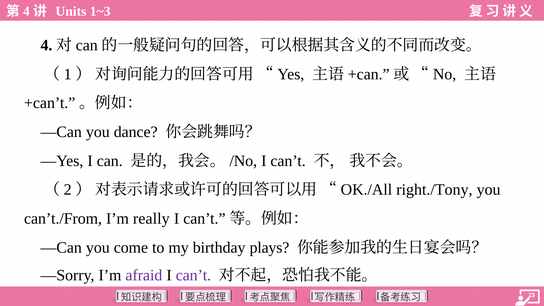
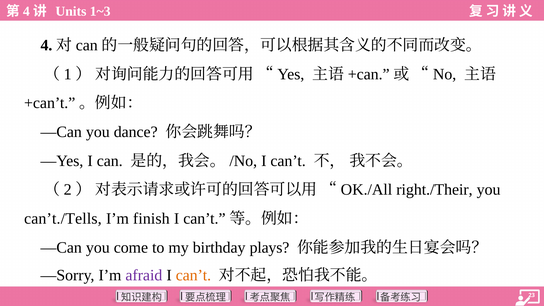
right./Tony: right./Tony -> right./Their (434, 190)
can’t./From: can’t./From -> can’t./Tells (63, 219)
really: really -> finish (151, 219)
can’t colour: purple -> orange (193, 275)
